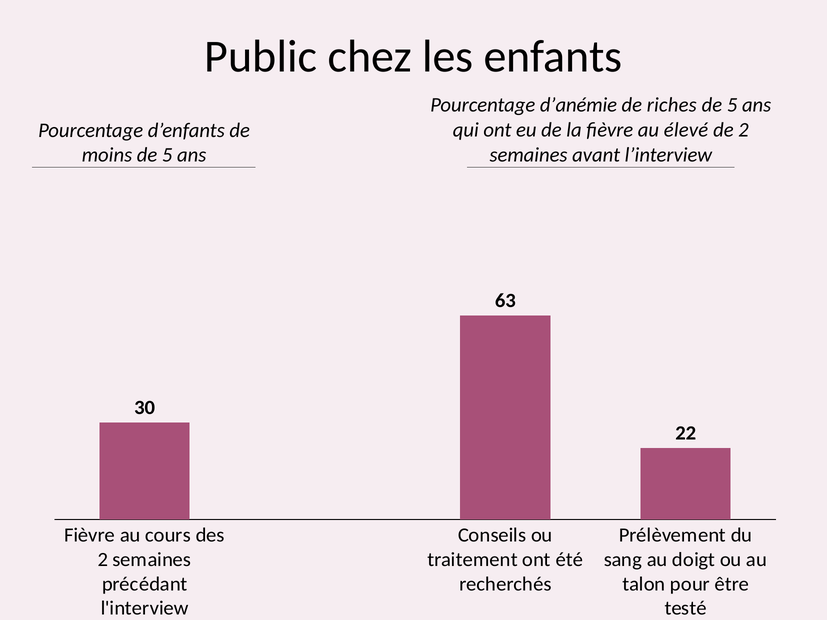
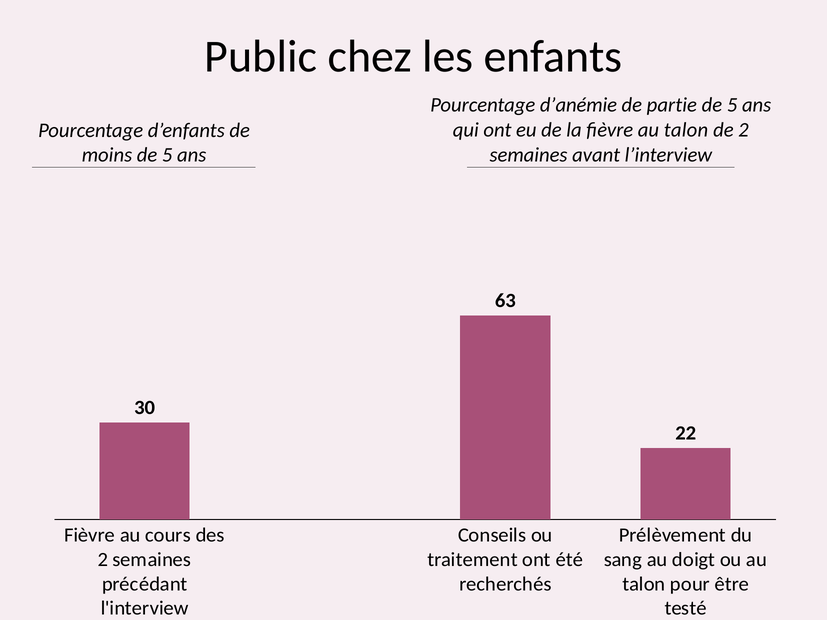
riches: riches -> partie (672, 105)
fièvre au élevé: élevé -> talon (686, 130)
